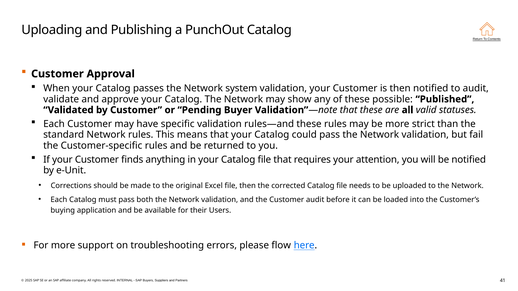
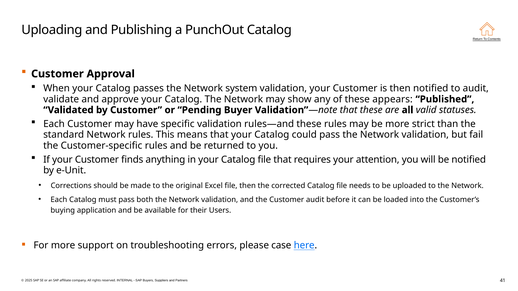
possible: possible -> appears (392, 99)
flow: flow -> case (281, 246)
